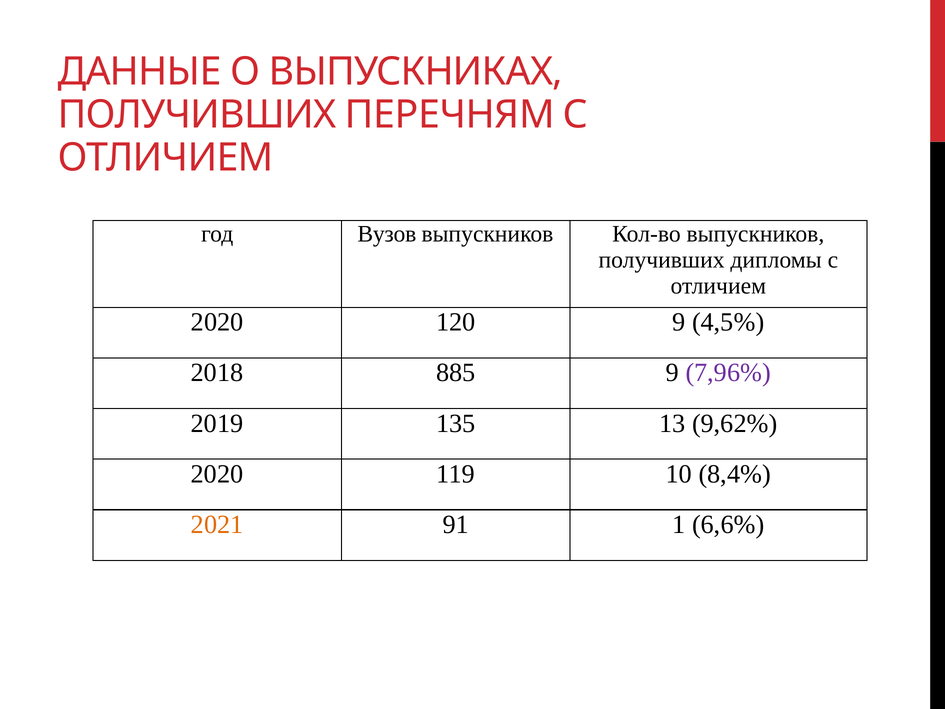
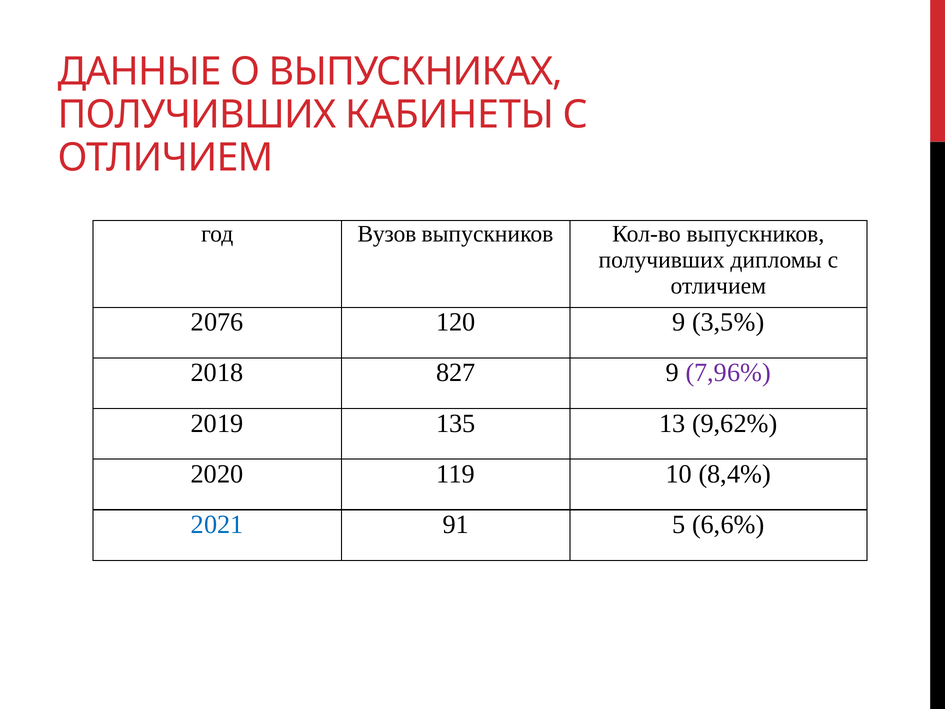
ПЕРЕЧНЯМ: ПЕРЕЧНЯМ -> КАБИНЕТЫ (450, 115)
2020: 2020 -> 2076 (217, 322)
4,5%: 4,5% -> 3,5% (728, 322)
885: 885 -> 827 (456, 373)
2021 colour: orange -> blue (217, 524)
1: 1 -> 5 (679, 524)
